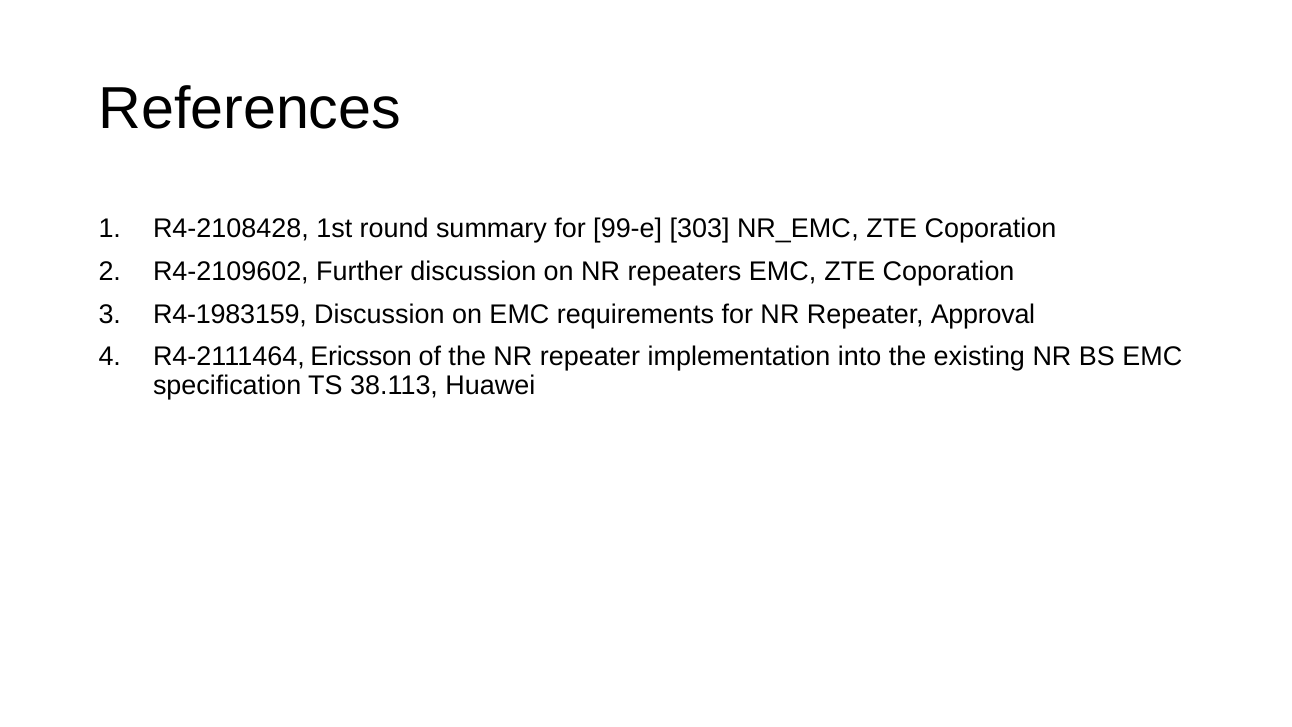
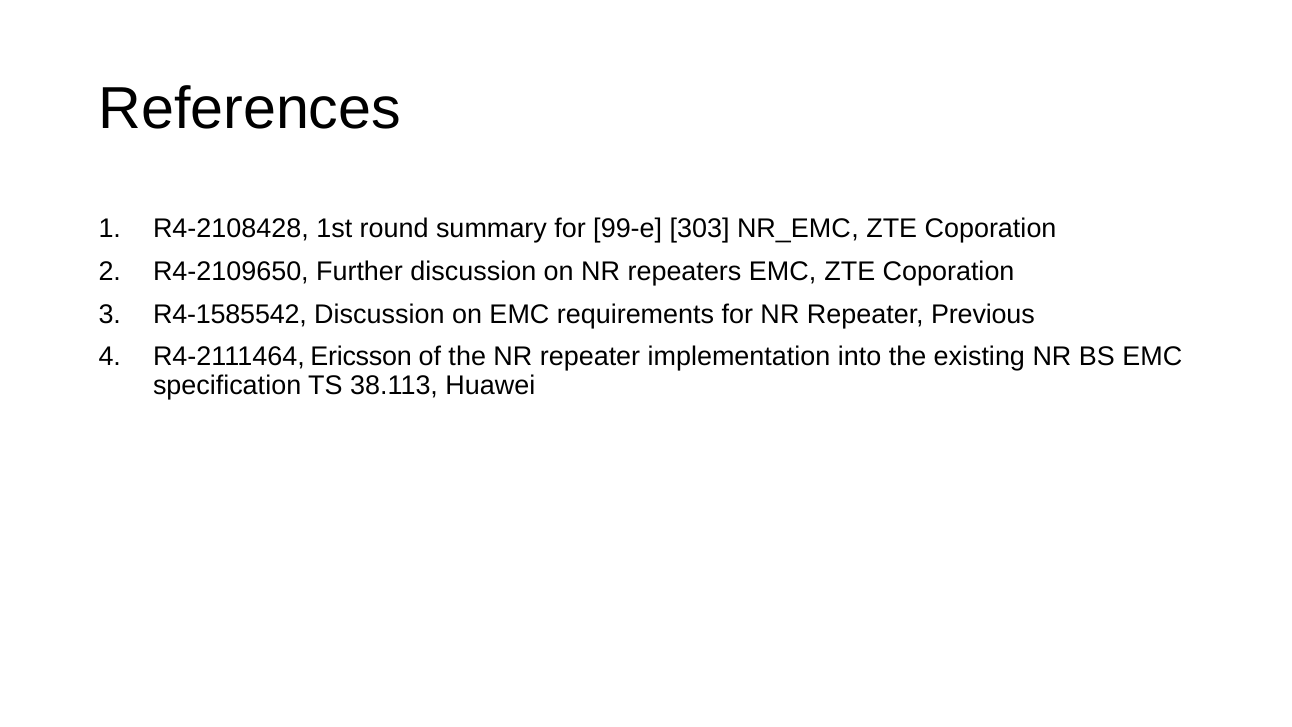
R4-2109602: R4-2109602 -> R4-2109650 (231, 272)
R4-1983159: R4-1983159 -> R4-1585542 (230, 314)
Approval: Approval -> Previous (983, 314)
